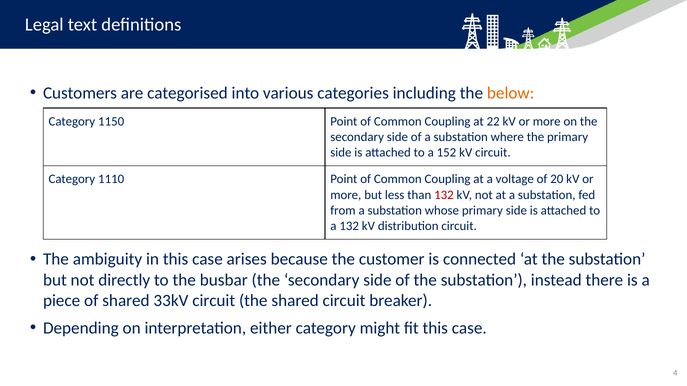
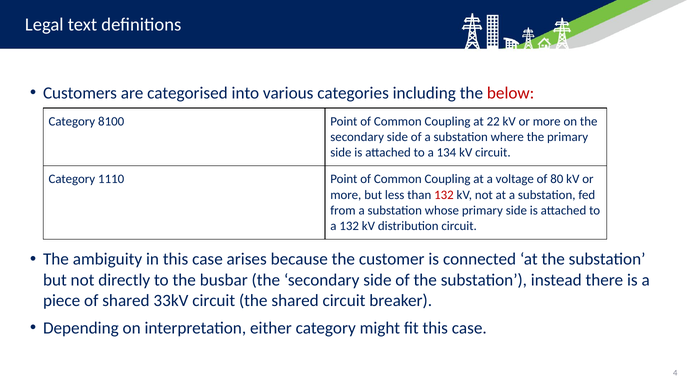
below colour: orange -> red (511, 93)
1150: 1150 -> 8100 (111, 121)
152: 152 -> 134 (446, 153)
20: 20 -> 80 (557, 179)
